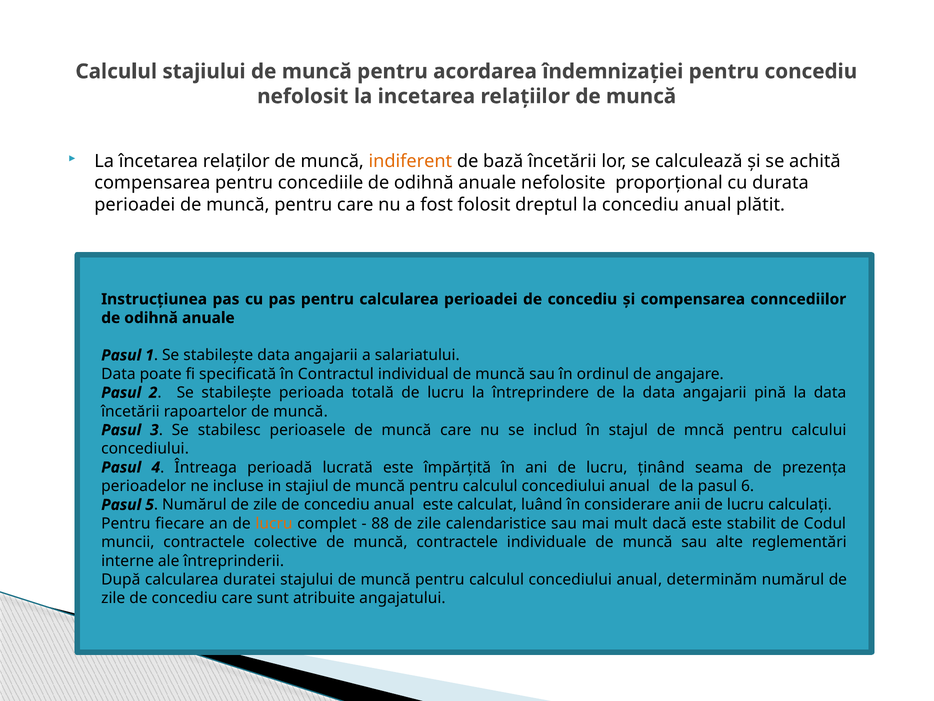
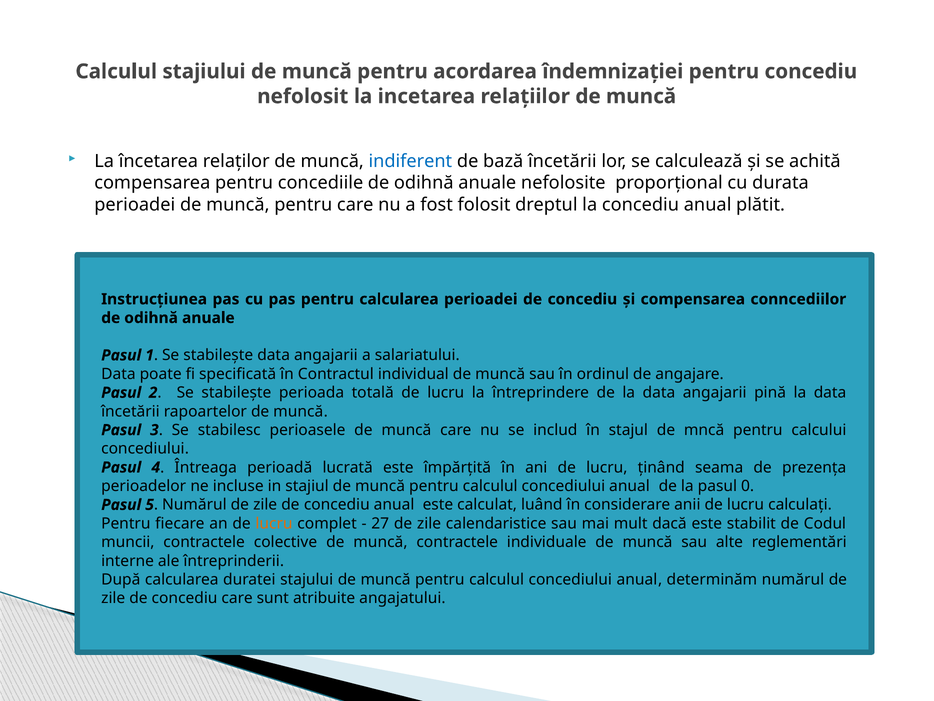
indiferent colour: orange -> blue (410, 161)
6: 6 -> 0 (748, 486)
88: 88 -> 27 (380, 523)
